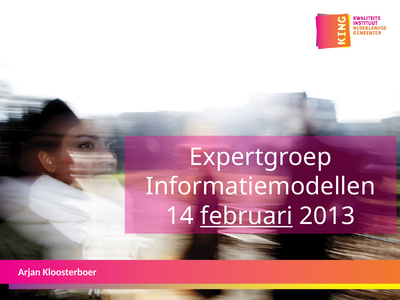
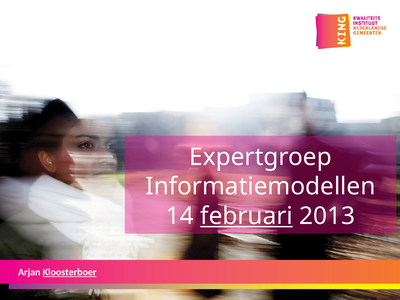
Kloosterboer underline: none -> present (70, 272)
